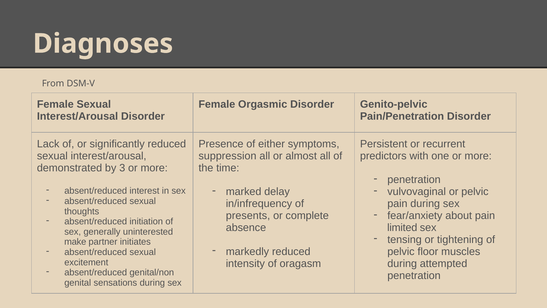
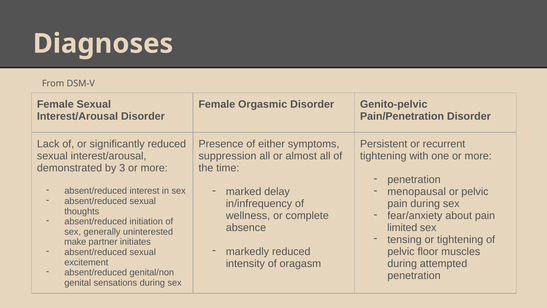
predictors: predictors -> tightening (383, 156)
vulvovaginal: vulvovaginal -> menopausal (417, 192)
presents: presents -> wellness (248, 215)
